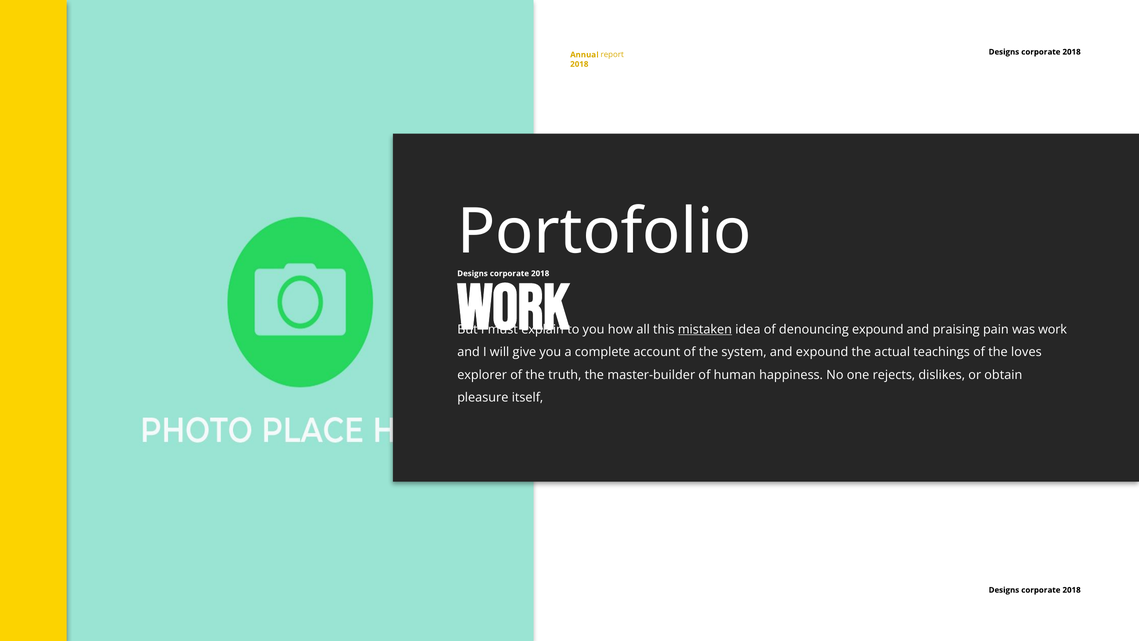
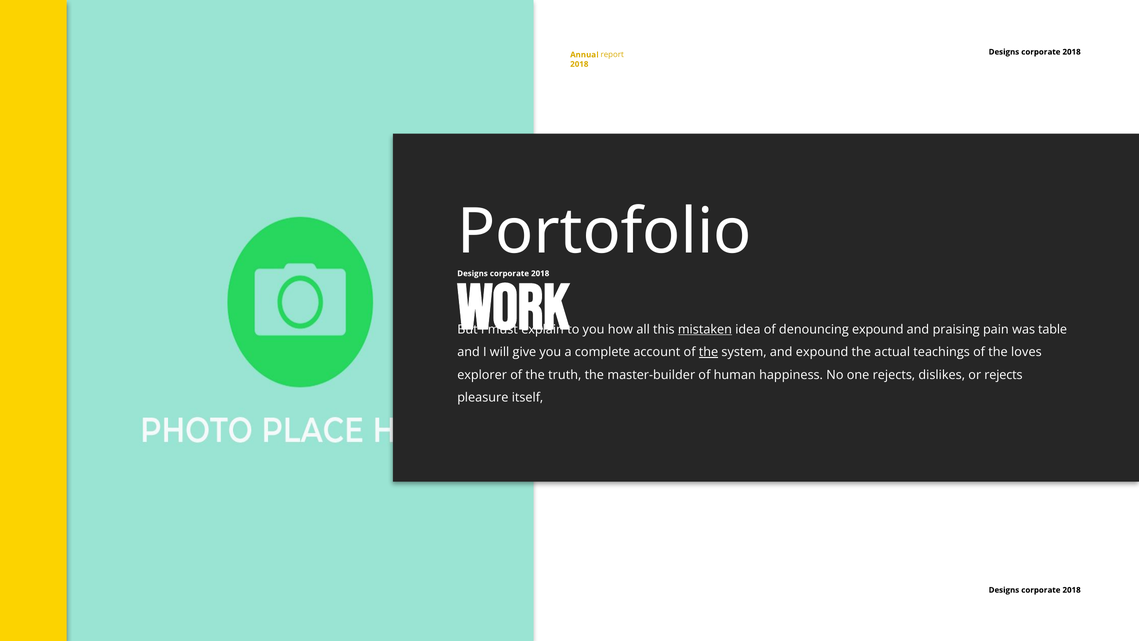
was work: work -> table (1053, 329)
the underline: none -> present (708, 352)
or obtain: obtain -> rejects (1003, 375)
